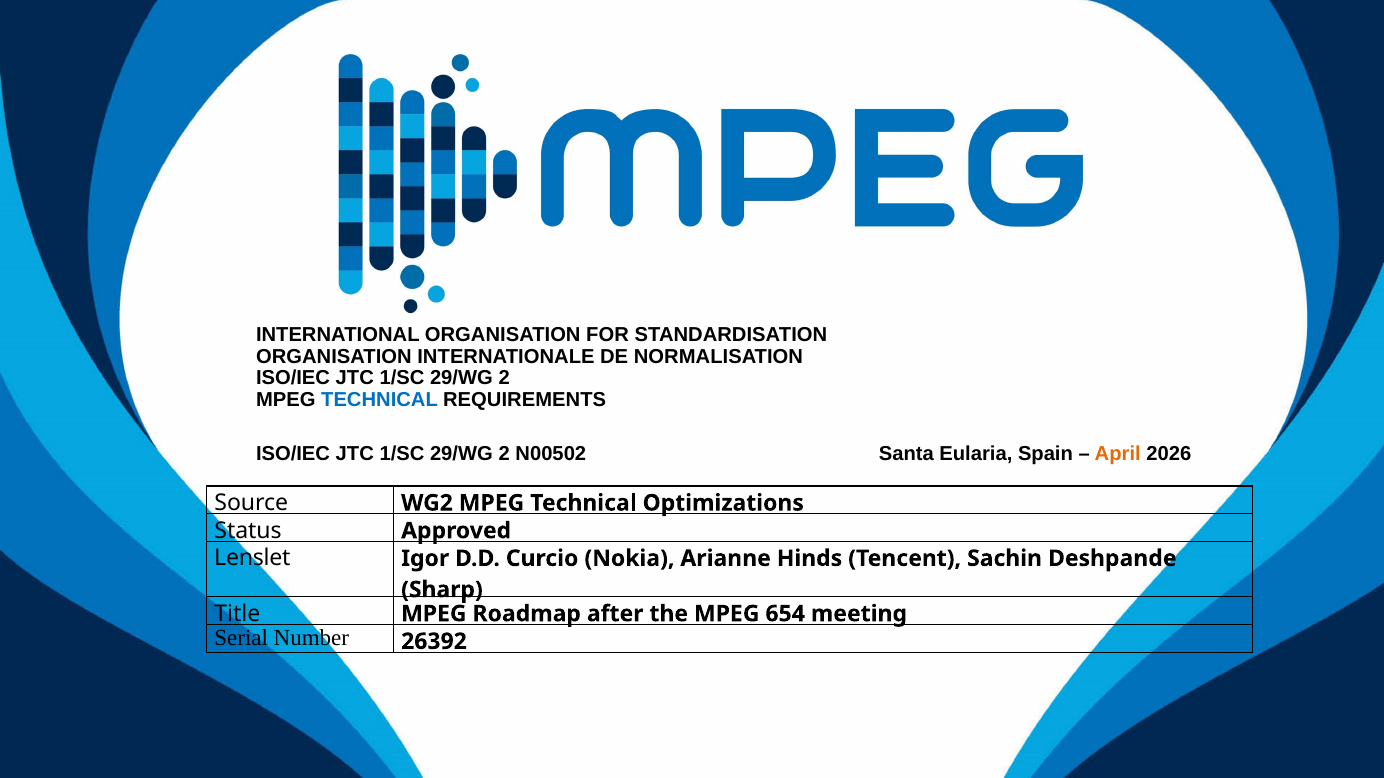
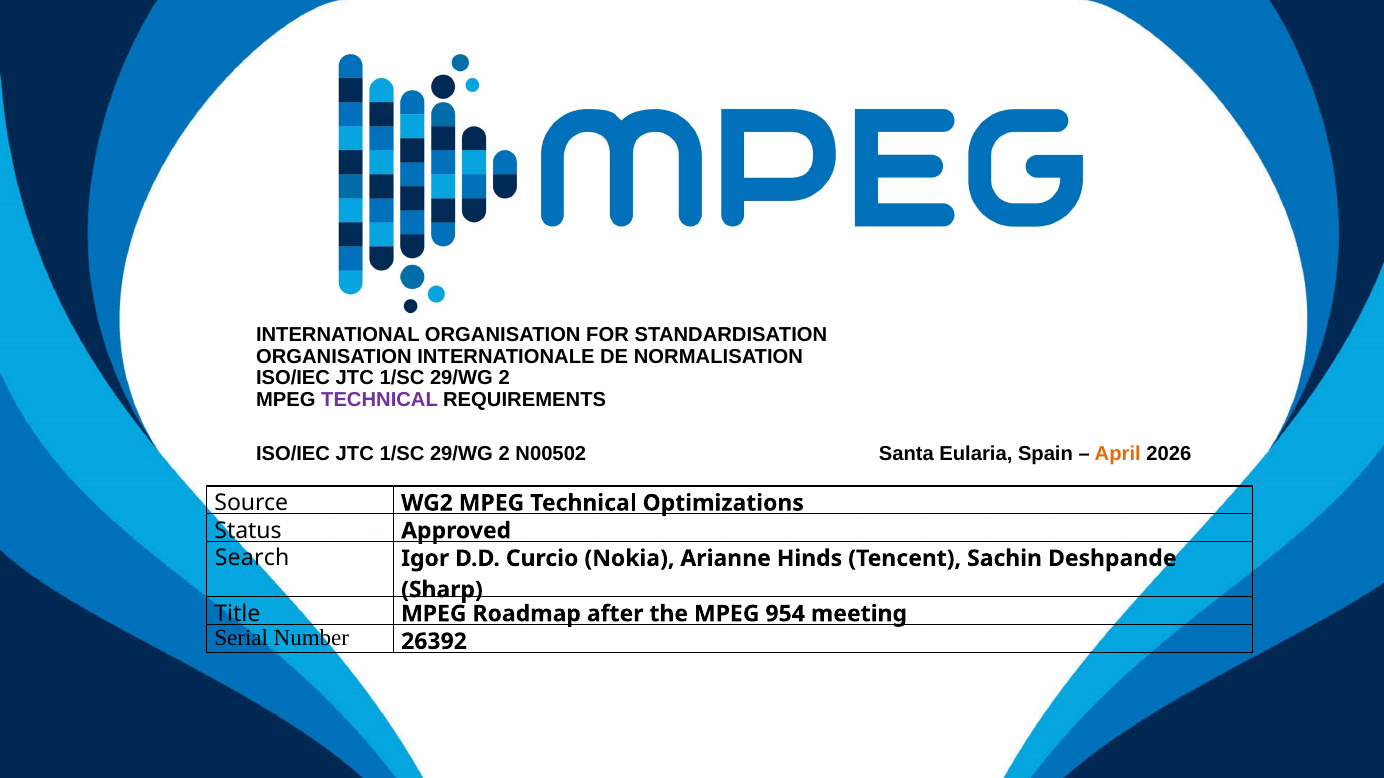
TECHNICAL colour: blue -> purple (380, 400)
Lenslet: Lenslet -> Search (252, 559)
654: 654 -> 954 (785, 614)
